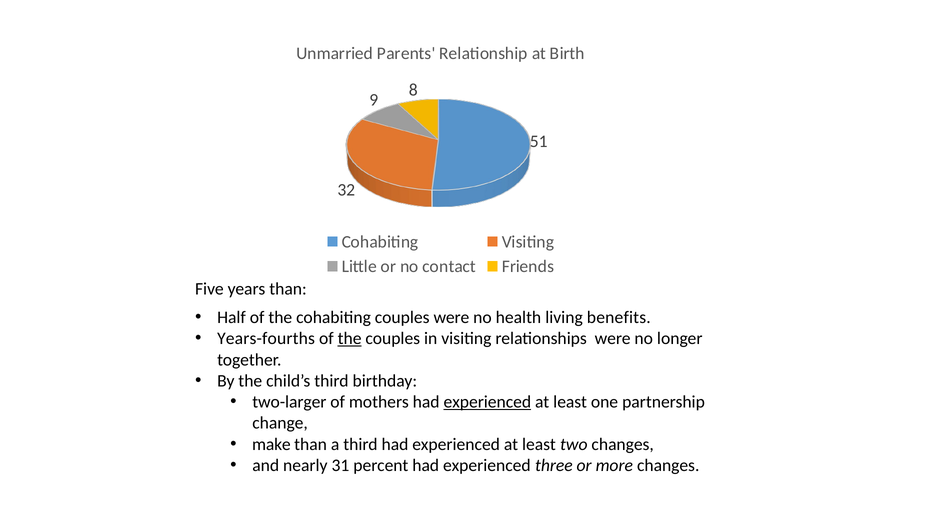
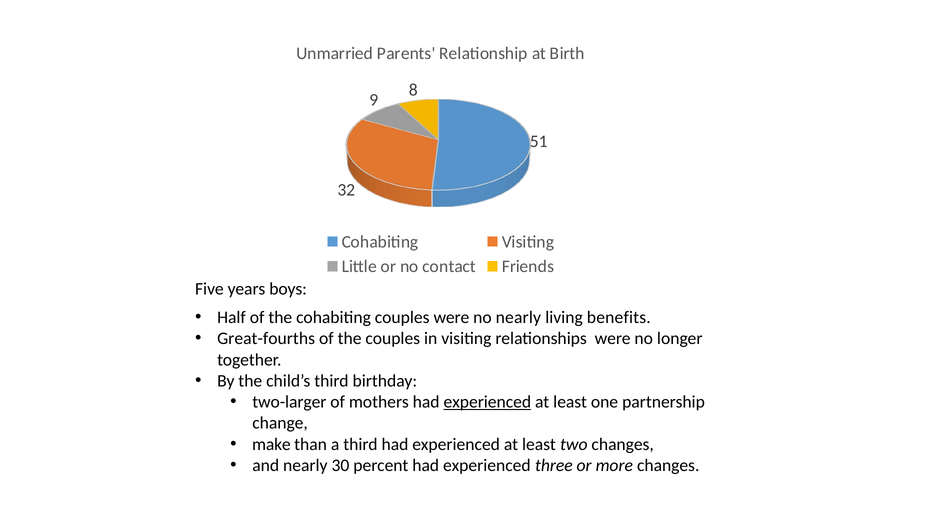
years than: than -> boys (288, 289)
no health: health -> nearly (518, 317)
Years-fourths: Years-fourths -> Great-fourths (266, 338)
the underline: present -> none (350, 338)
31: 31 -> 30 (340, 465)
